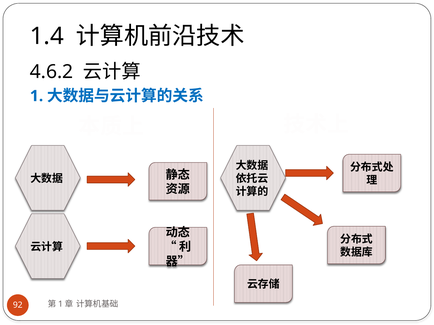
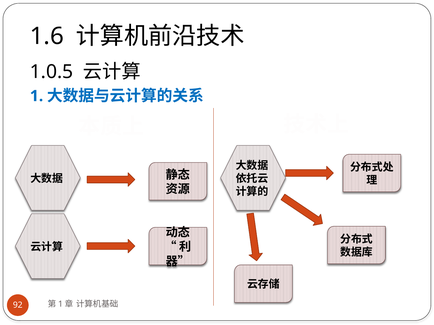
1.4: 1.4 -> 1.6 (47, 36)
4.6.2: 4.6.2 -> 1.0.5 (52, 72)
